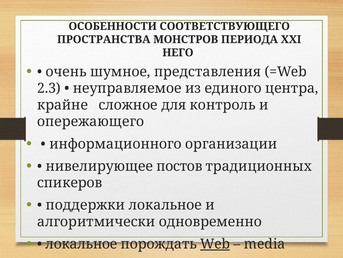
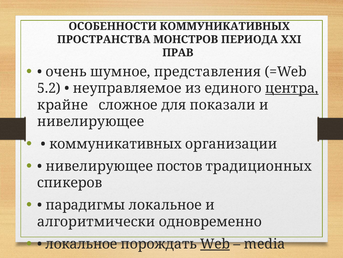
ОСОБЕННОСТИ СООТВЕТСТВУЮЩЕГО: СООТВЕТСТВУЮЩЕГО -> КОММУНИКАТИВНЫХ (225, 26)
НЕГО: НЕГО -> ПРАВ (178, 52)
2.3: 2.3 -> 5.2 (49, 88)
центра underline: none -> present (292, 88)
контроль: контроль -> показали (223, 105)
опережающего: опережающего -> нивелирующее (91, 121)
информационного: информационного -> коммуникативных (116, 144)
поддержки: поддержки -> парадигмы (85, 205)
